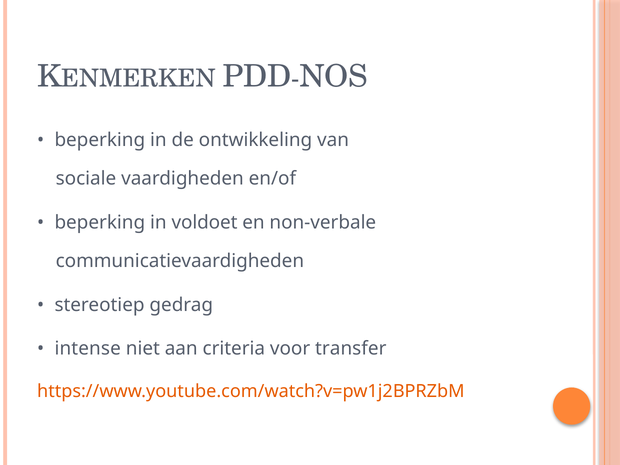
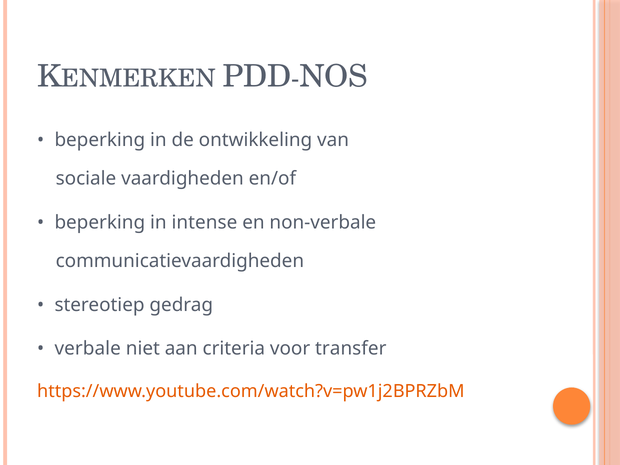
voldoet: voldoet -> intense (204, 223)
intense: intense -> verbale (88, 349)
